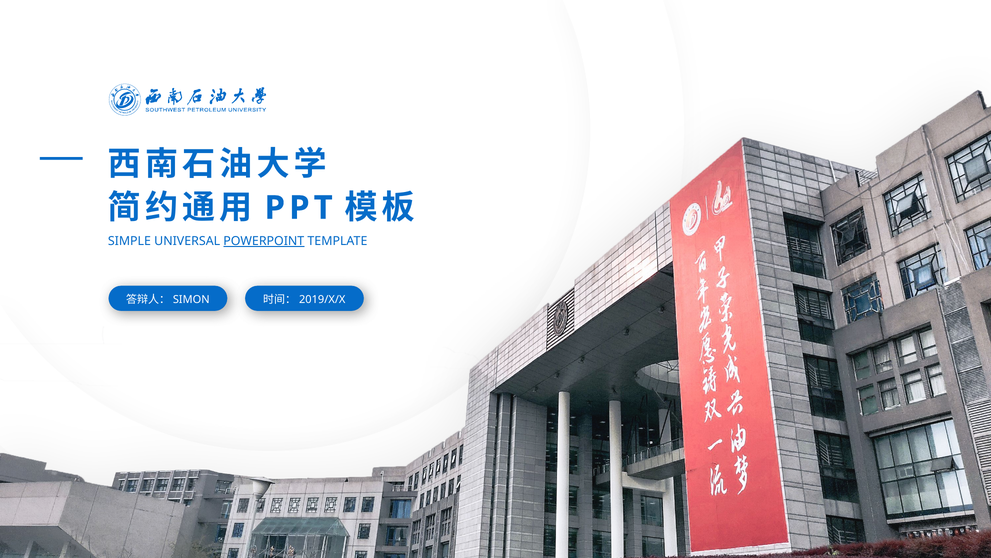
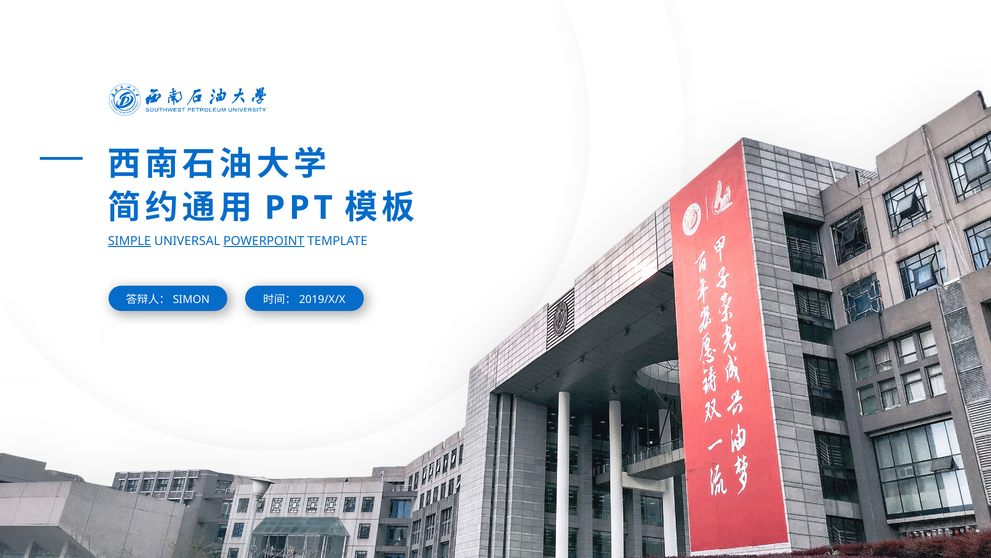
SIMPLE underline: none -> present (129, 241)
